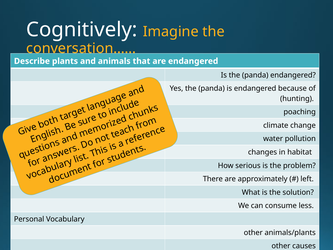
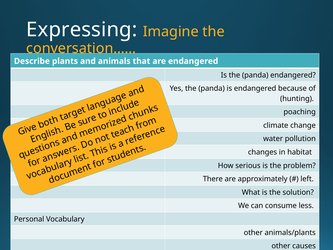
Cognitively: Cognitively -> Expressing (82, 30)
